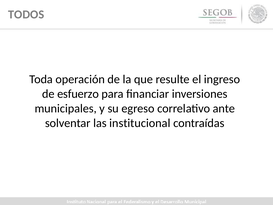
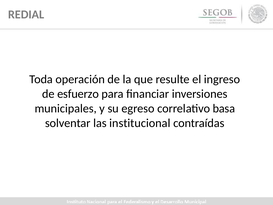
TODOS: TODOS -> REDIAL (26, 14)
ante: ante -> basa (224, 108)
